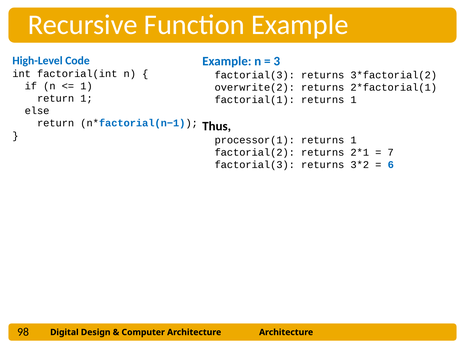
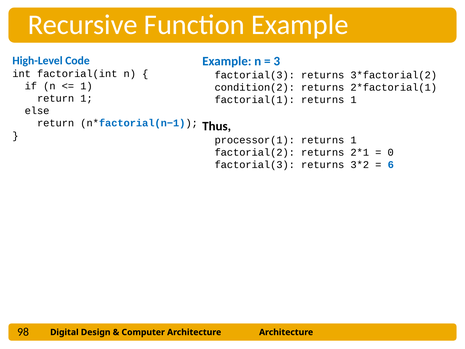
overwrite(2: overwrite(2 -> condition(2 (255, 87)
7: 7 -> 0 (391, 152)
